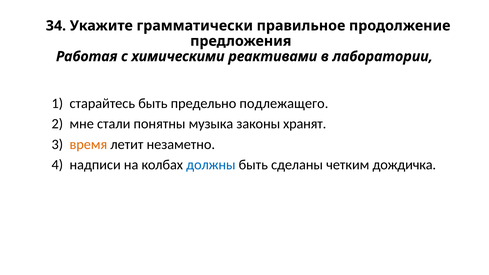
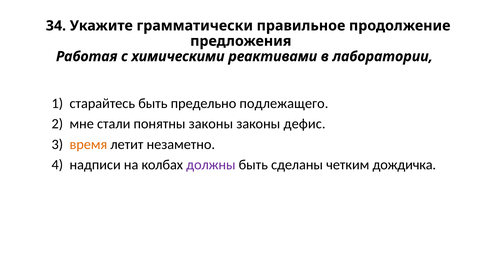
понятны музыка: музыка -> законы (211, 124)
хранят: хранят -> дефис (305, 124)
должны colour: blue -> purple (211, 165)
